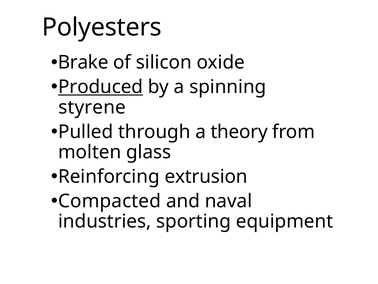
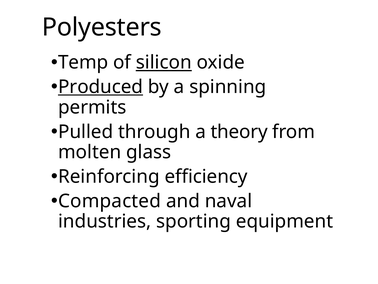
Brake: Brake -> Temp (83, 62)
silicon underline: none -> present (164, 62)
styrene: styrene -> permits (92, 107)
extrusion: extrusion -> efficiency (206, 176)
